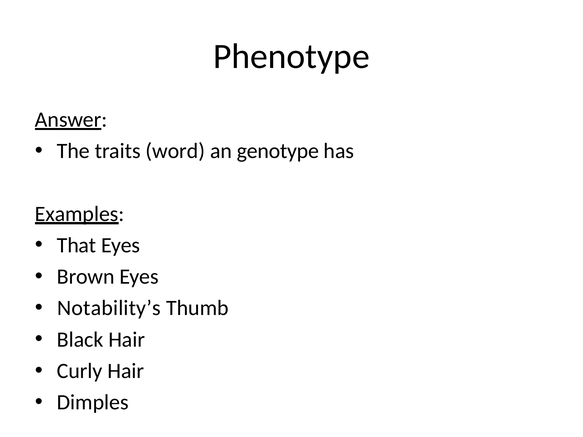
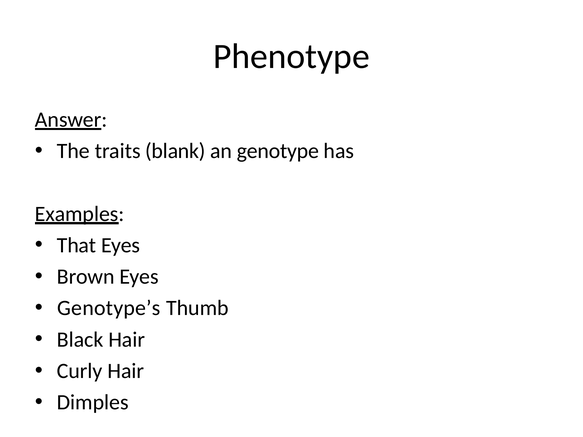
word: word -> blank (175, 151)
Notability’s: Notability’s -> Genotype’s (109, 308)
